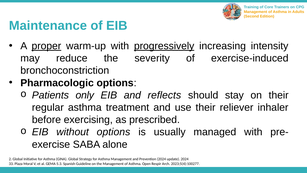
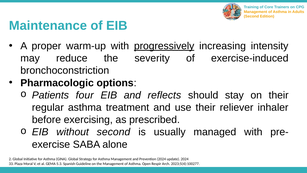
proper underline: present -> none (46, 46)
only: only -> four (85, 95)
without options: options -> second (113, 132)
